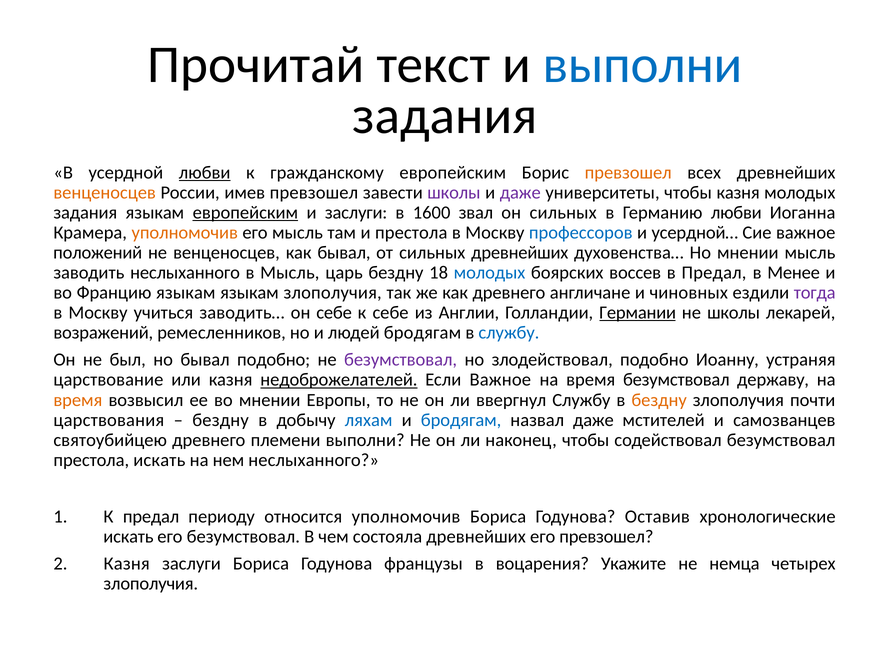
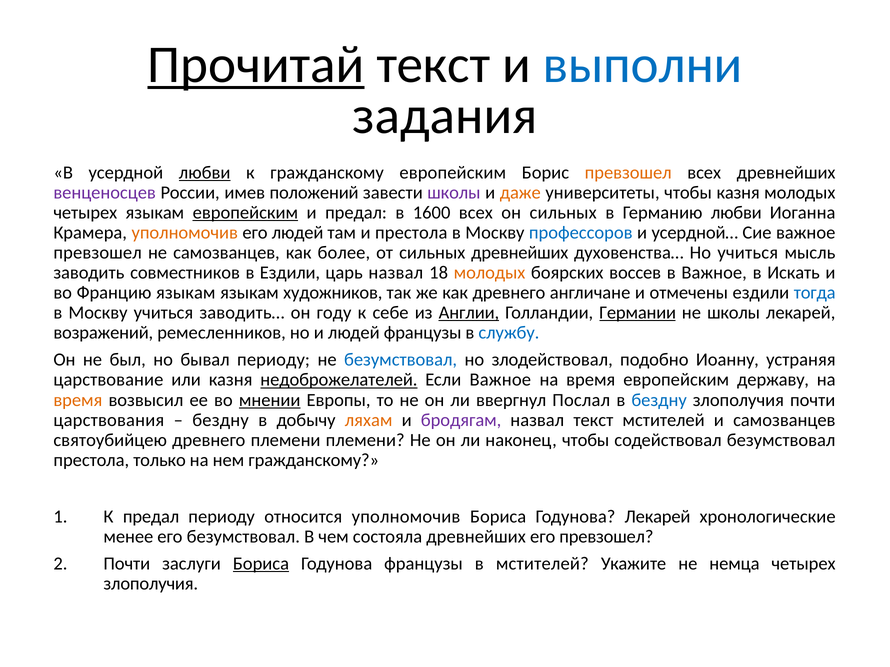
Прочитай underline: none -> present (256, 65)
венценосцев colour: orange -> purple (105, 193)
имев превзошел: превзошел -> положений (314, 193)
даже colour: purple -> orange (520, 193)
задания: задания -> четырех (85, 213)
и заслуги: заслуги -> предал (356, 213)
1600 звал: звал -> всех (476, 213)
его мысль: мысль -> людей (298, 233)
положений: положений -> превзошел (98, 253)
не венценосцев: венценосцев -> самозванцев (226, 253)
как бывал: бывал -> более (344, 253)
Но мнении: мнении -> учиться (748, 253)
заводить неслыханного: неслыханного -> совместников (185, 273)
в Мысль: Мысль -> Ездили (290, 273)
царь бездну: бездну -> назвал (396, 273)
молодых colour: blue -> orange (490, 273)
в Предал: Предал -> Важное (714, 273)
Менее: Менее -> Искать (794, 273)
языкам злополучия: злополучия -> художников (333, 293)
чиновных: чиновных -> отмечены (689, 293)
тогда colour: purple -> blue (815, 293)
он себе: себе -> году (334, 313)
Англии underline: none -> present (469, 313)
людей бродягам: бродягам -> французы (423, 333)
бывал подобно: подобно -> периоду (274, 360)
безумствовал colour: purple -> blue (401, 360)
время безумствовал: безумствовал -> европейским (676, 380)
мнении underline: none -> present (270, 400)
ввергнул Службу: Службу -> Послал (581, 400)
бездну colour: orange -> blue (659, 400)
ляхам colour: blue -> orange (369, 420)
бродягам colour: blue -> purple (461, 420)
назвал даже: даже -> текст (593, 420)
племени выполни: выполни -> племени (365, 440)
престола искать: искать -> только (160, 460)
нем неслыханного: неслыханного -> гражданскому (314, 460)
Годунова Оставив: Оставив -> Лекарей (658, 517)
искать: искать -> менее (128, 537)
Казня: Казня -> Почти (127, 564)
Бориса underline: none -> present (261, 564)
в воцарения: воцарения -> мстителей (542, 564)
